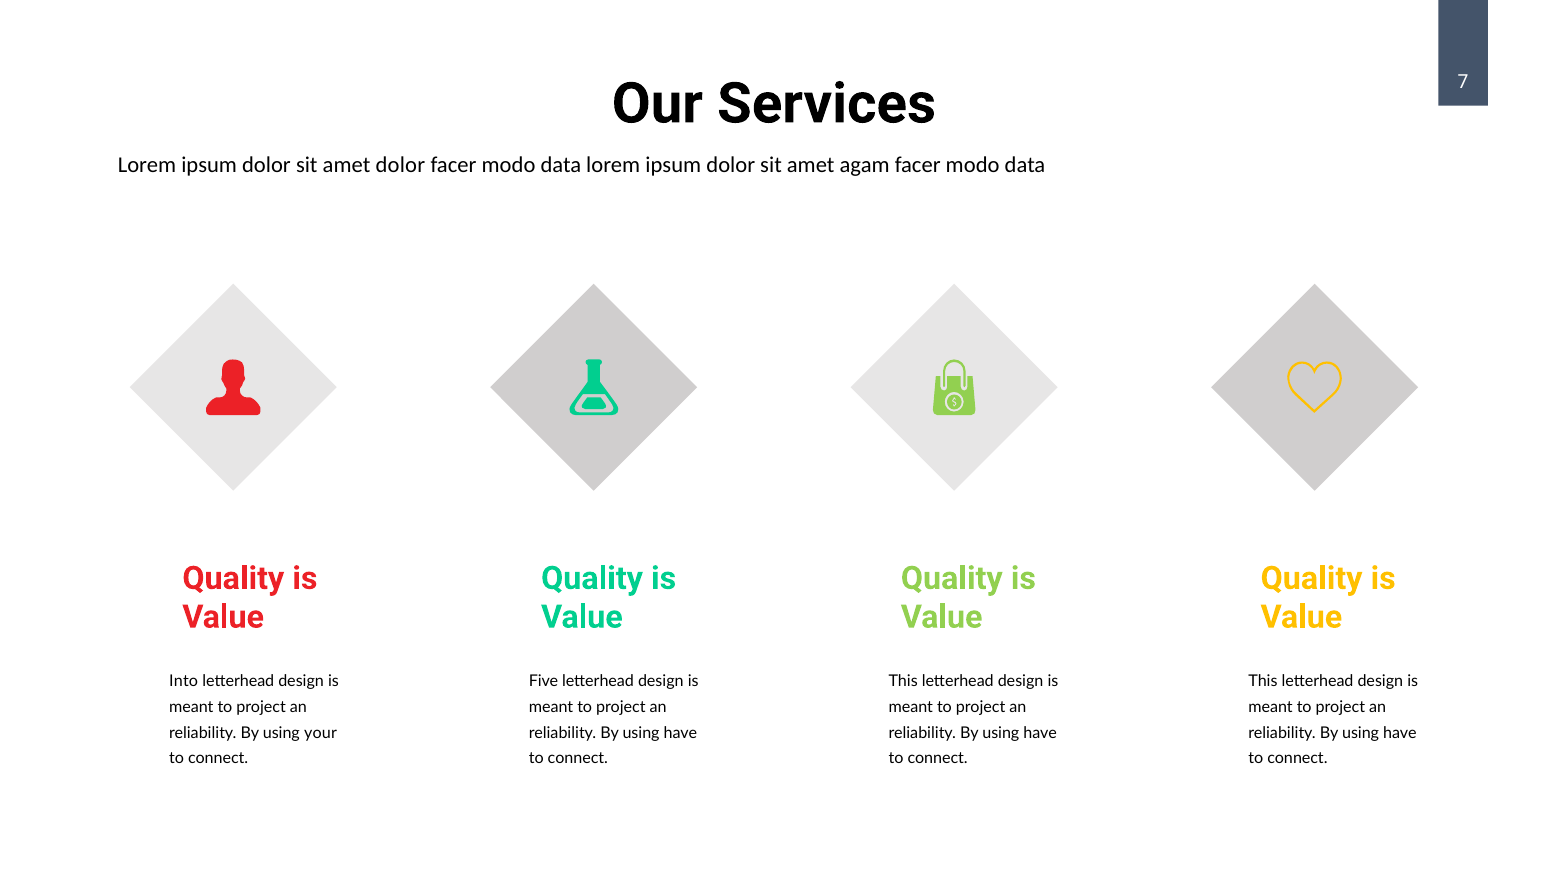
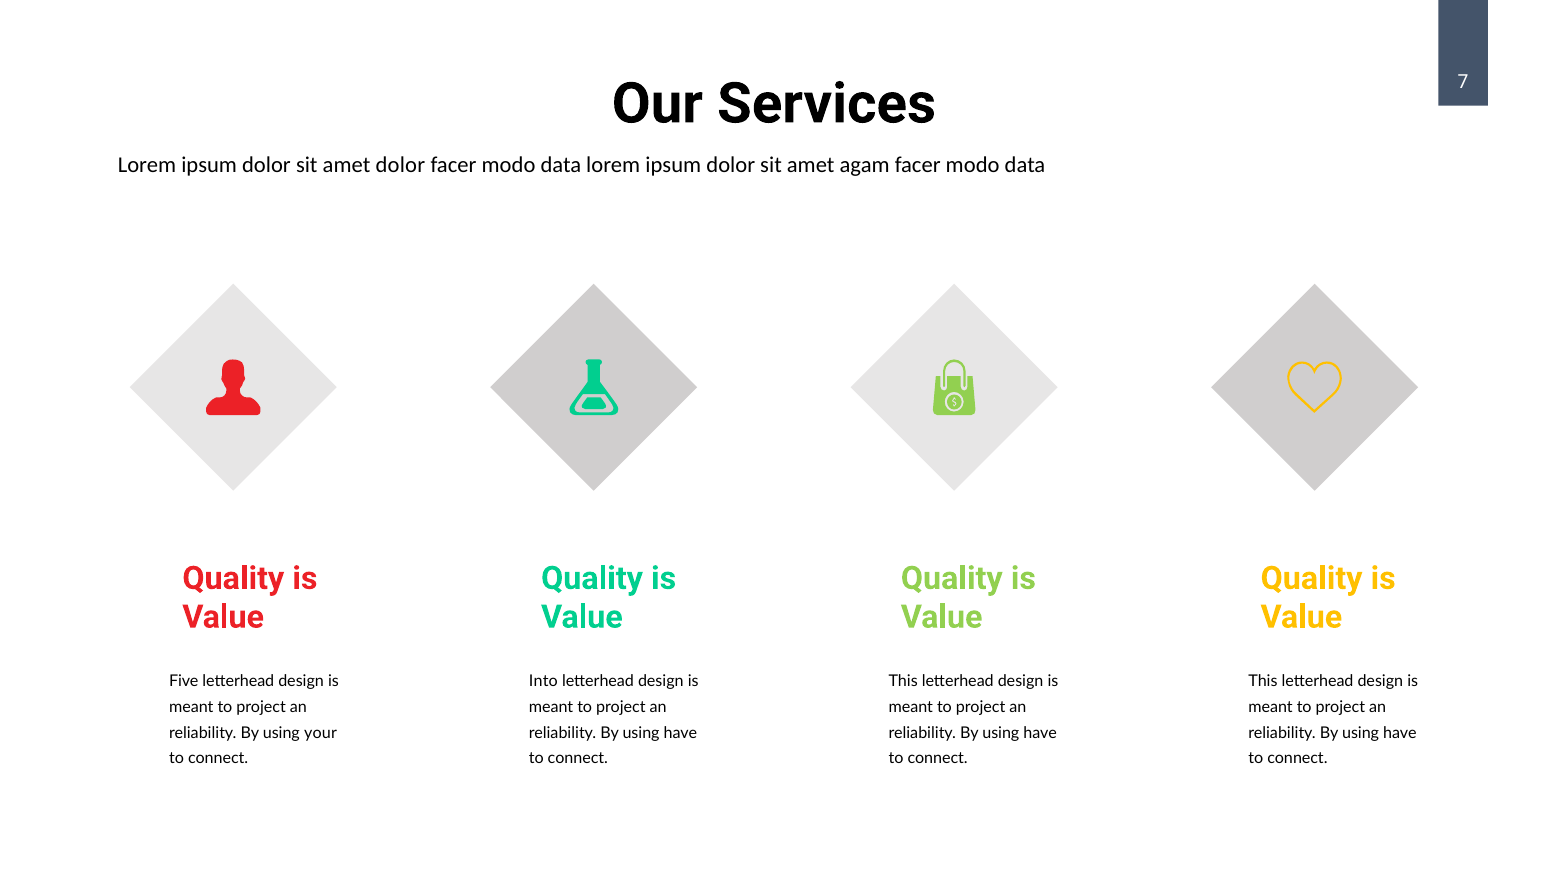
Into: Into -> Five (184, 681)
Five: Five -> Into (543, 681)
